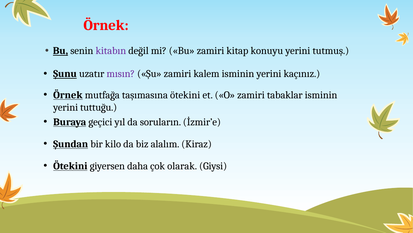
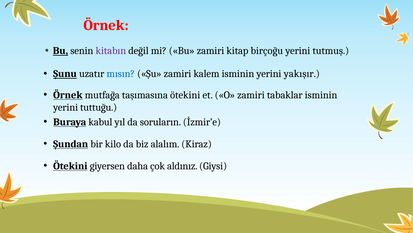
konuyu: konuyu -> birçoğu (267, 51)
mısın colour: purple -> blue (121, 74)
kaçınız: kaçınız -> yakışır (302, 74)
geçici: geçici -> kabul (100, 122)
olarak: olarak -> aldınız (182, 166)
